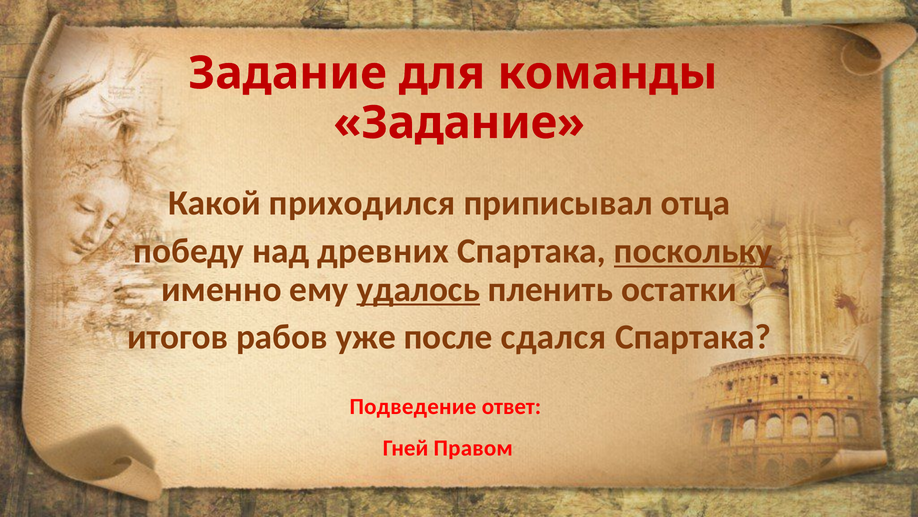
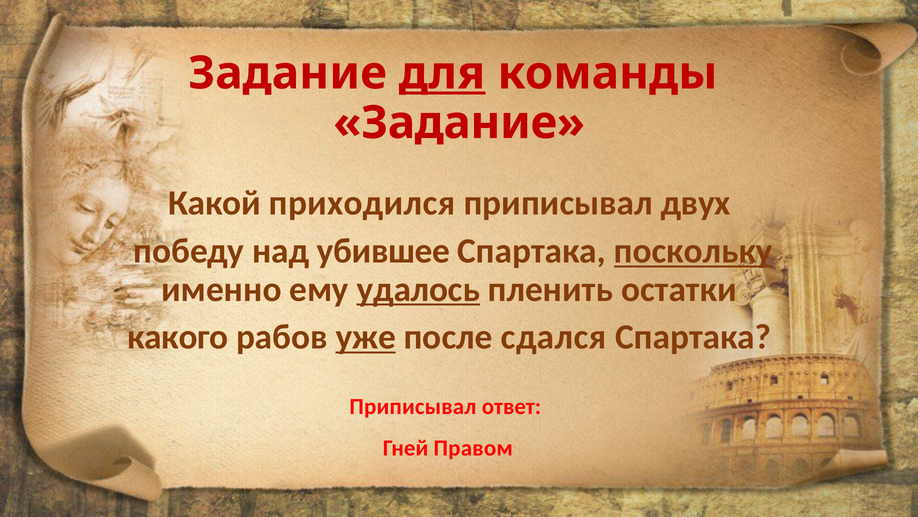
для underline: none -> present (442, 73)
отца: отца -> двух (696, 203)
древних: древних -> убившее (383, 251)
итогов: итогов -> какого (178, 337)
уже underline: none -> present (366, 337)
Подведение: Подведение -> Приписывал (413, 406)
